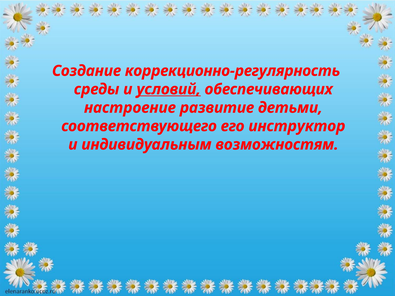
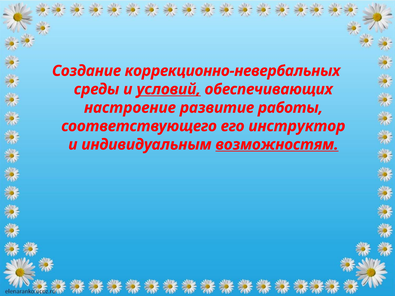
коррекционно-регулярность: коррекционно-регулярность -> коррекционно-невербальных (233, 71)
детьми: детьми -> работы (290, 108)
возможностям underline: none -> present (277, 145)
